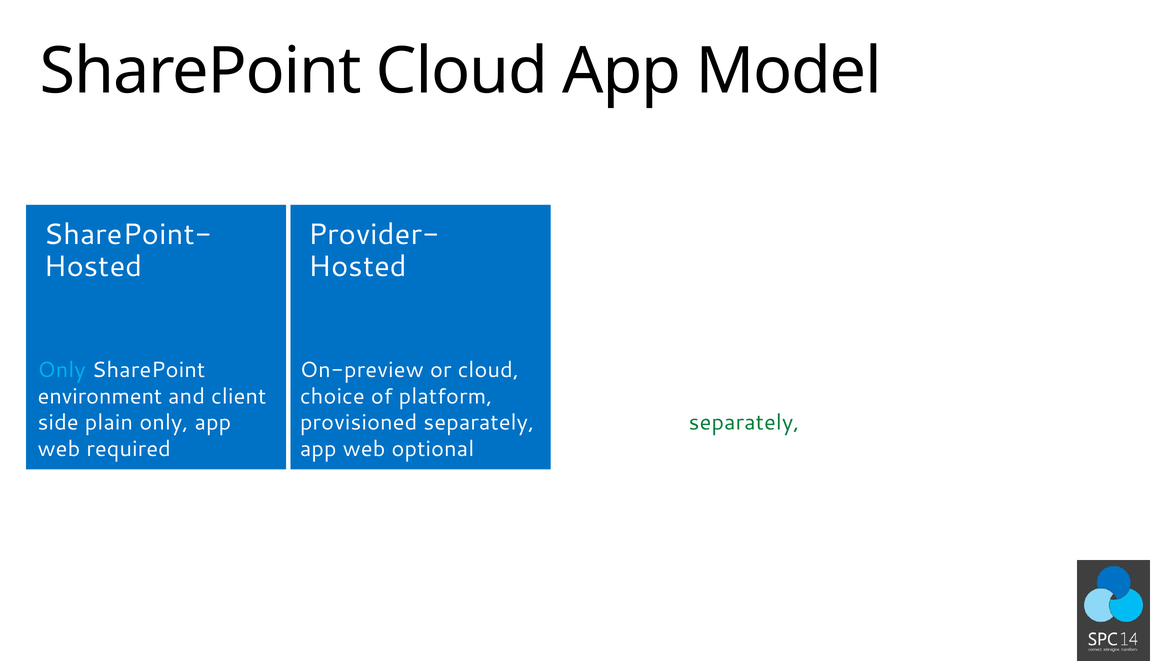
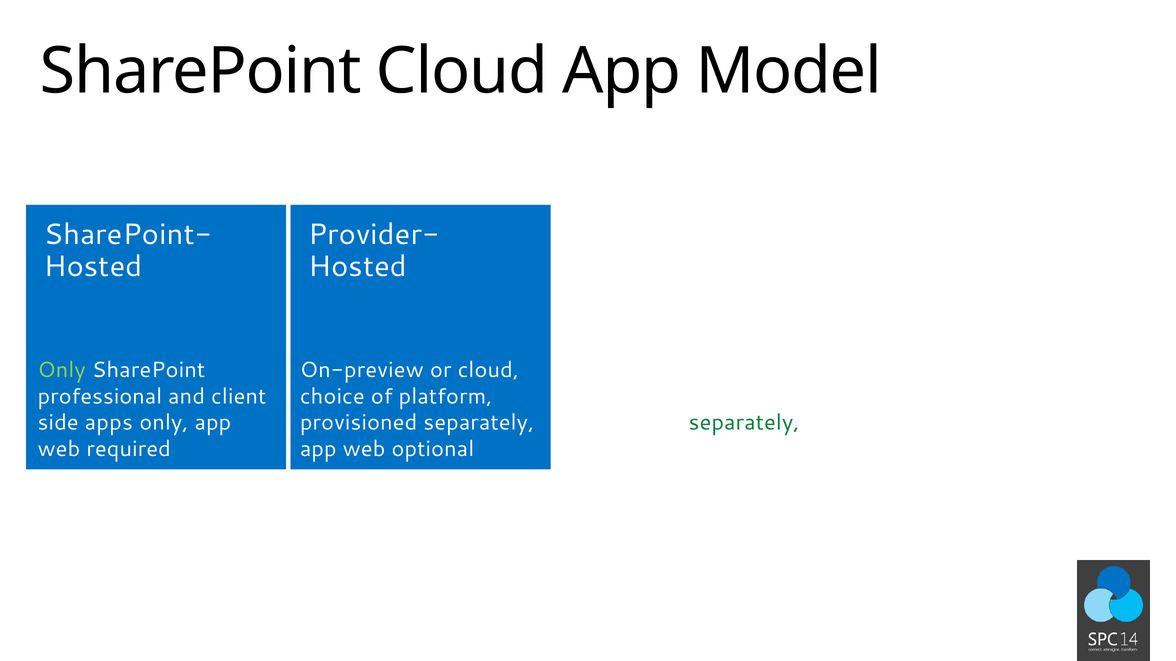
Only colour: light blue -> light green (62, 370)
environment: environment -> professional (100, 397)
plain: plain -> apps (109, 423)
